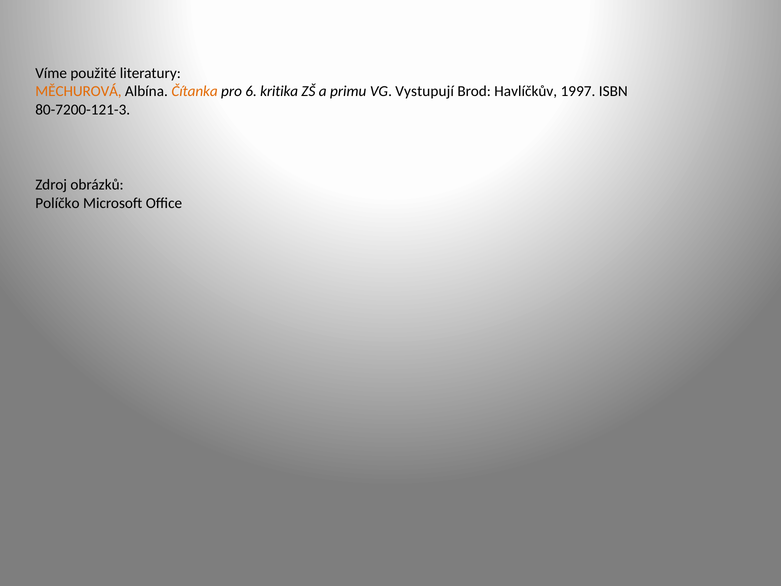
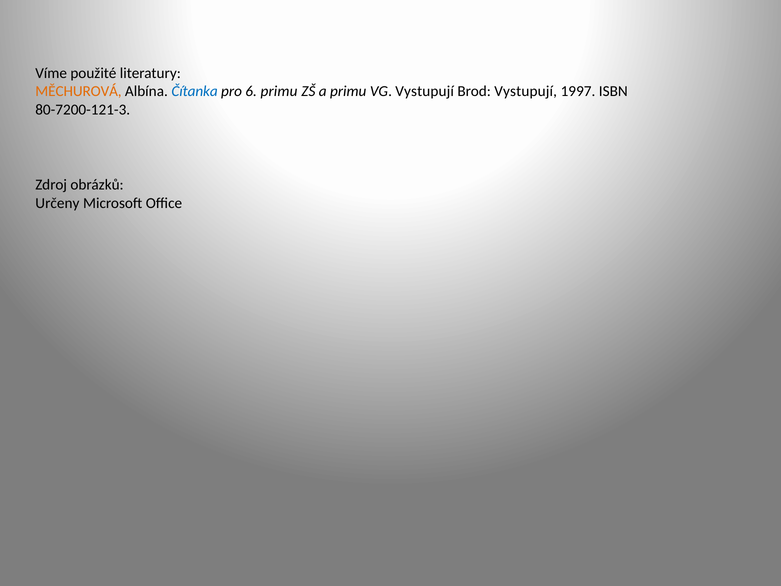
Čítanka colour: orange -> blue (195, 91)
6 kritika: kritika -> primu (279, 91)
Brod Havlíčkův: Havlíčkův -> Vystupují (526, 91)
Políčko: Políčko -> Určeny (57, 203)
